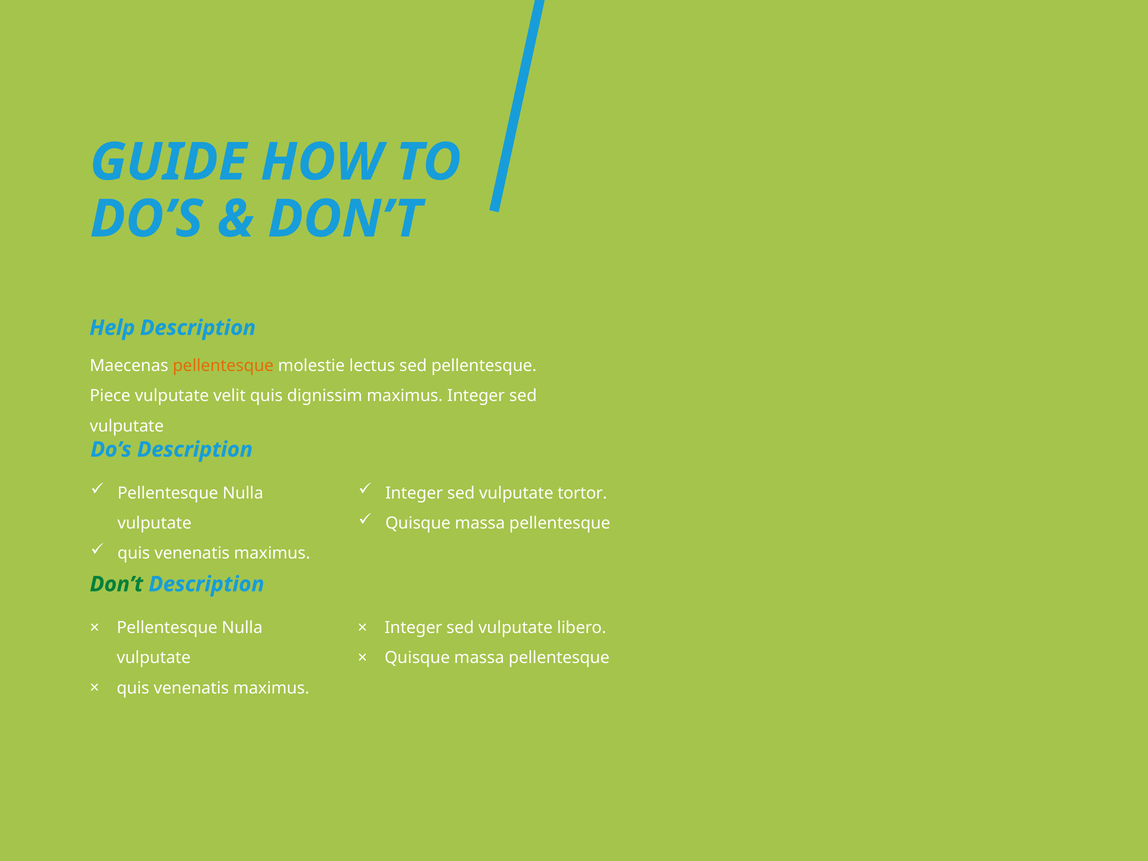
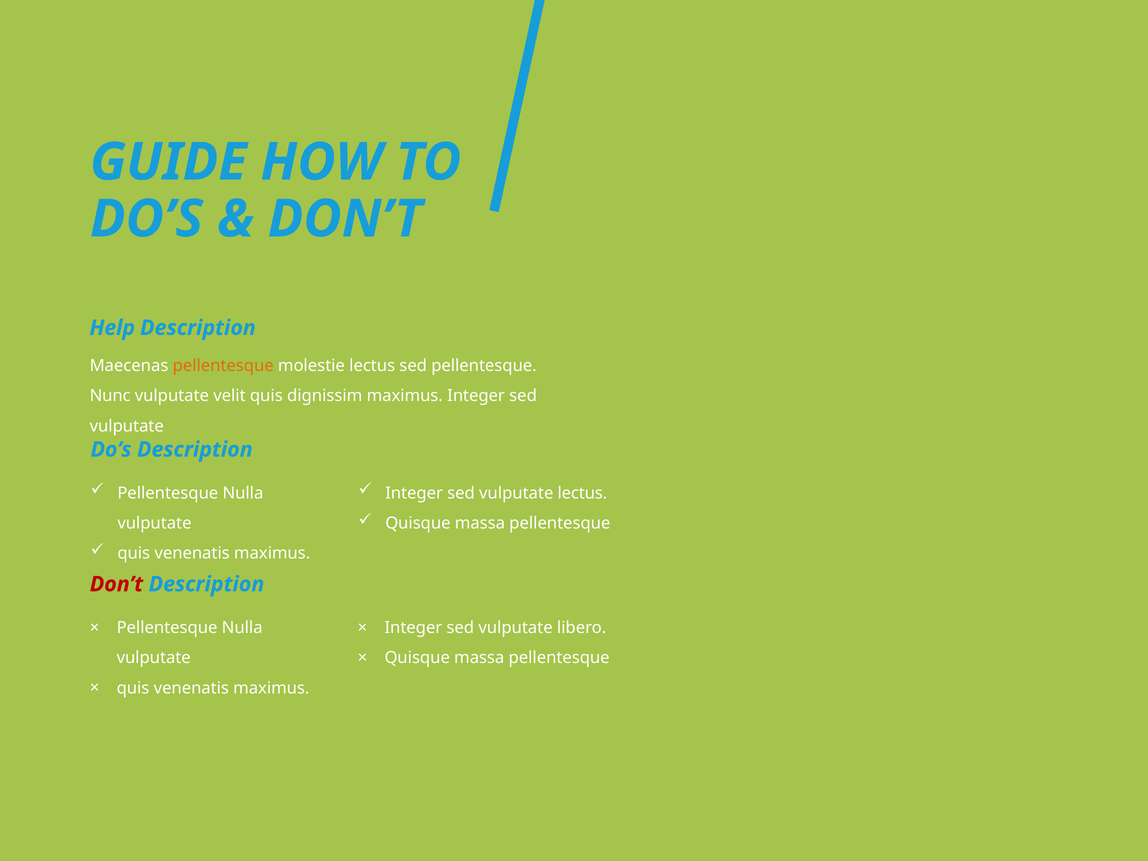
Piece: Piece -> Nunc (110, 396)
vulputate tortor: tortor -> lectus (582, 493)
Don’t colour: green -> red (116, 584)
